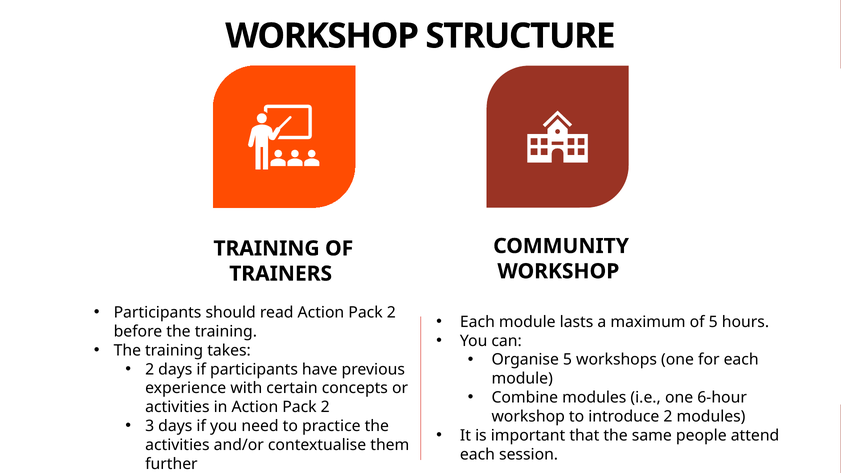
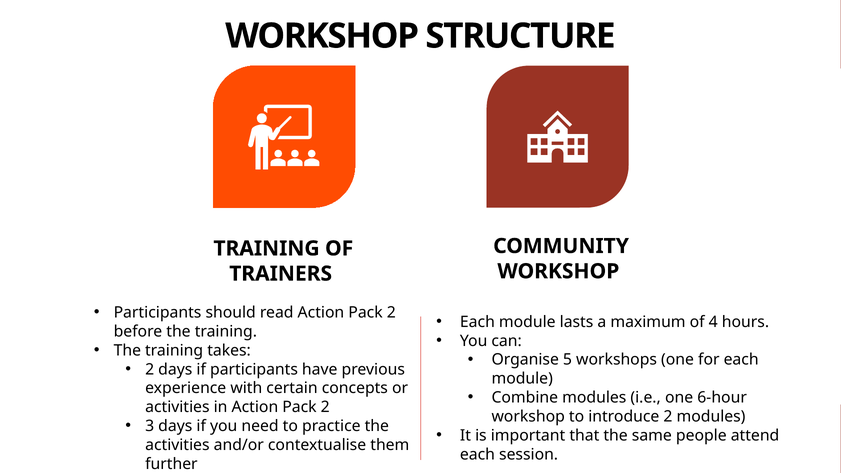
of 5: 5 -> 4 (713, 322)
